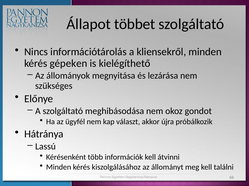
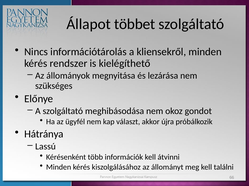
gépeken: gépeken -> rendszer (68, 64)
